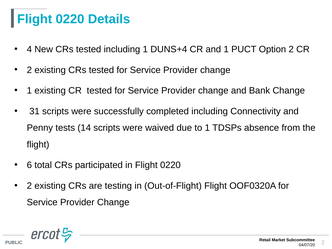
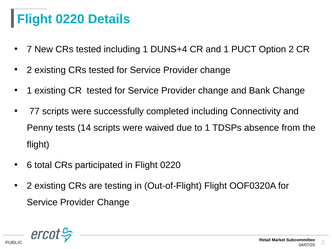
4: 4 -> 7 (29, 49)
31: 31 -> 77 (34, 111)
